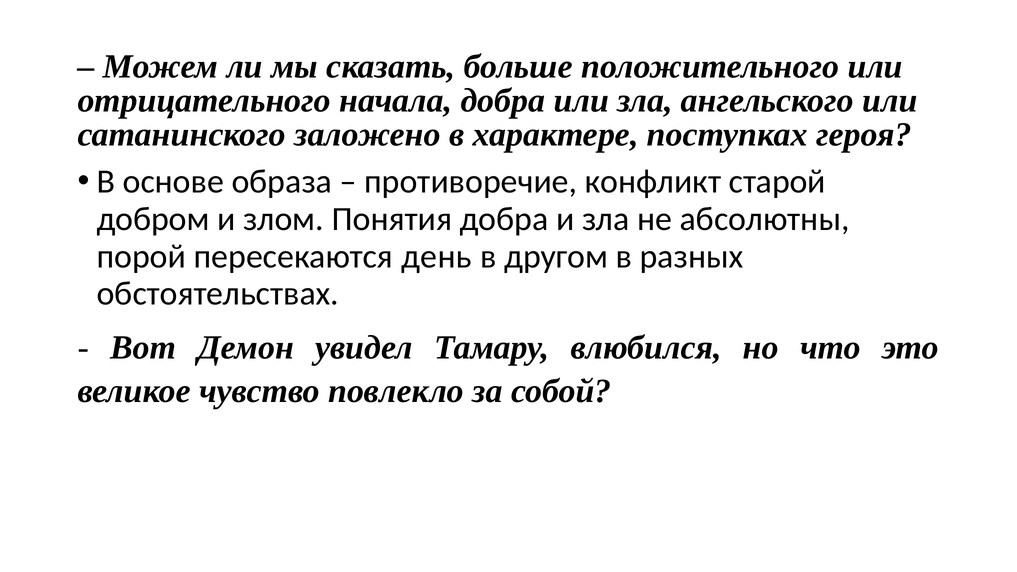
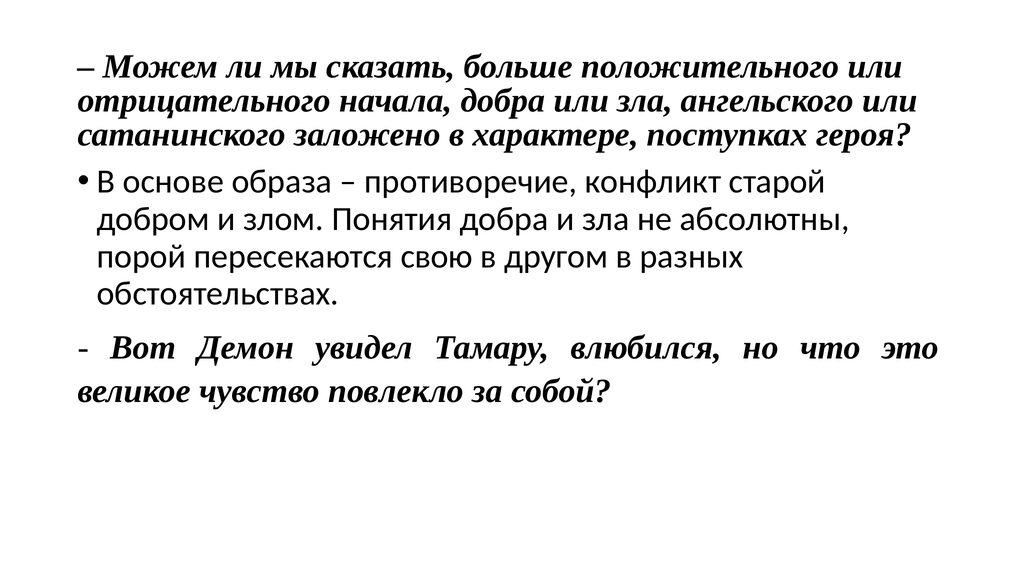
день: день -> свою (437, 256)
